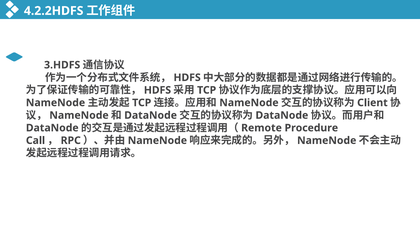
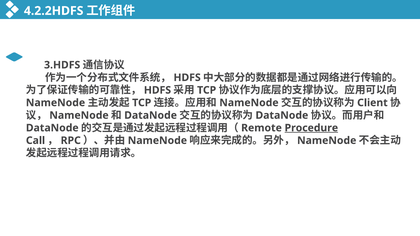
Procedure underline: none -> present (311, 128)
